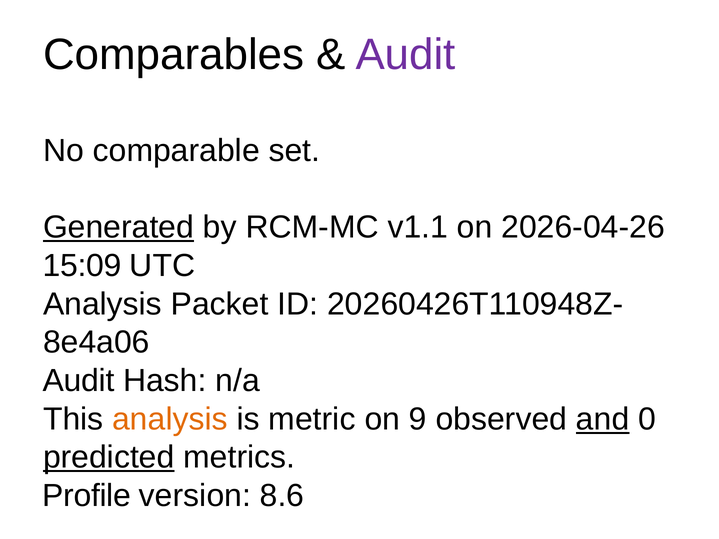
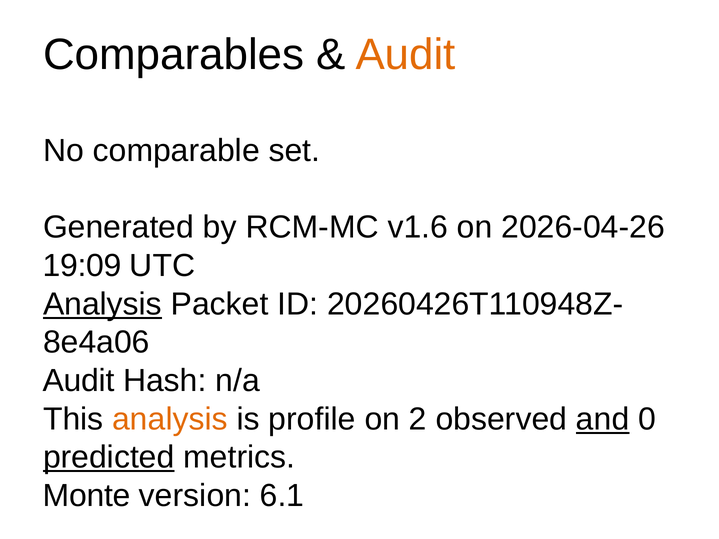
Audit colour: purple -> orange (406, 55)
Generated underline: present -> none (119, 227)
v1.1: v1.1 -> v1.6 (418, 227)
15:09: 15:09 -> 19:09 (82, 266)
Analysis underline: none -> present (103, 304)
metric: metric -> profile (312, 419)
9: 9 -> 2 (418, 419)
Profile: Profile -> Monte (87, 496)
8.6: 8.6 -> 6.1 (282, 496)
